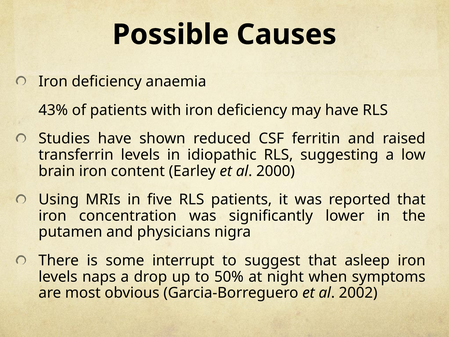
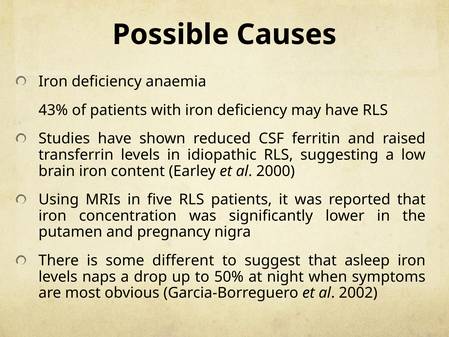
physicians: physicians -> pregnancy (174, 232)
interrupt: interrupt -> different (183, 261)
